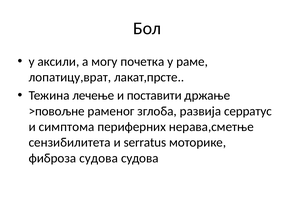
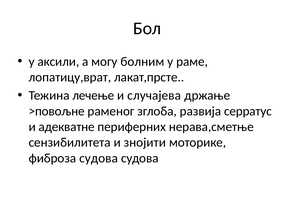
почетка: почетка -> болним (142, 62)
поставити: поставити -> случајева (154, 96)
симптома: симптома -> адекватне (67, 127)
serratus: serratus -> знојити (145, 143)
